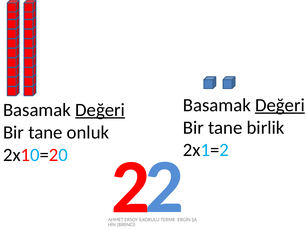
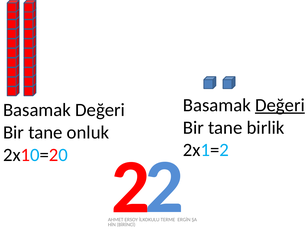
Değeri underline: present -> none (100, 110)
